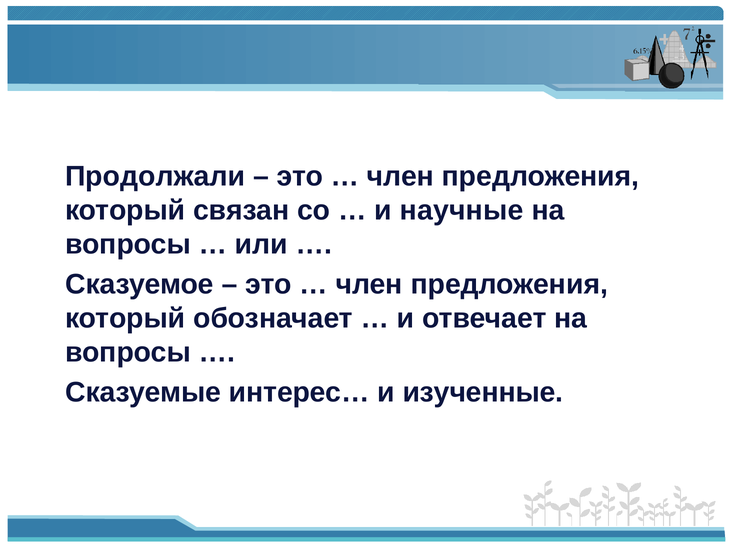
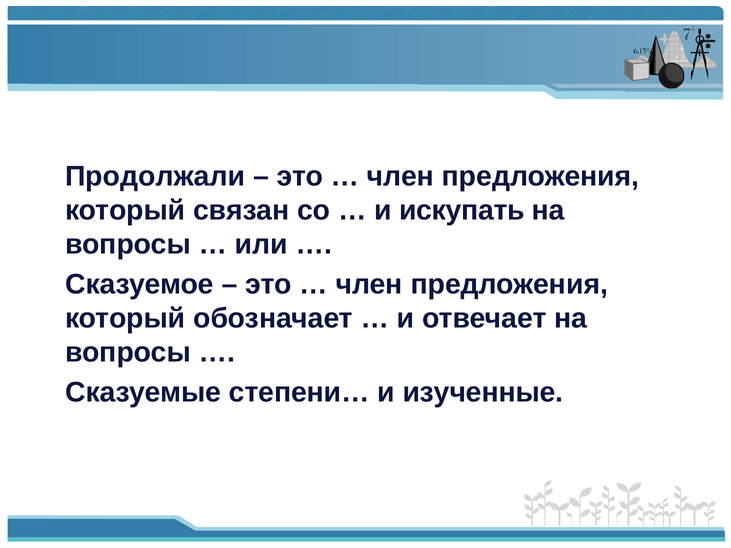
научные: научные -> искупать (462, 210)
интерес…: интерес… -> степени… (299, 393)
